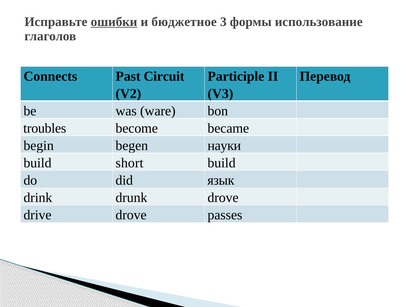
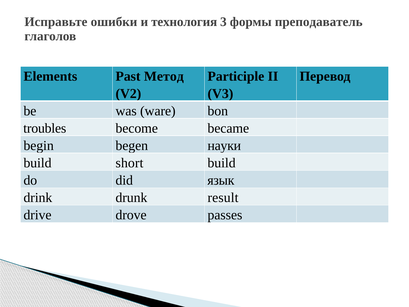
ошибки underline: present -> none (114, 22)
бюджетное: бюджетное -> технология (184, 22)
использование: использование -> преподаватель (319, 22)
Connects: Connects -> Elements (50, 76)
Circuit: Circuit -> Метод (164, 76)
drunk drove: drove -> result (223, 198)
